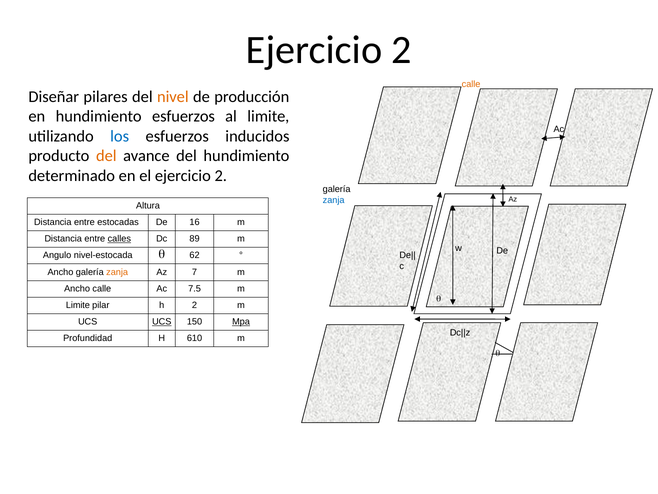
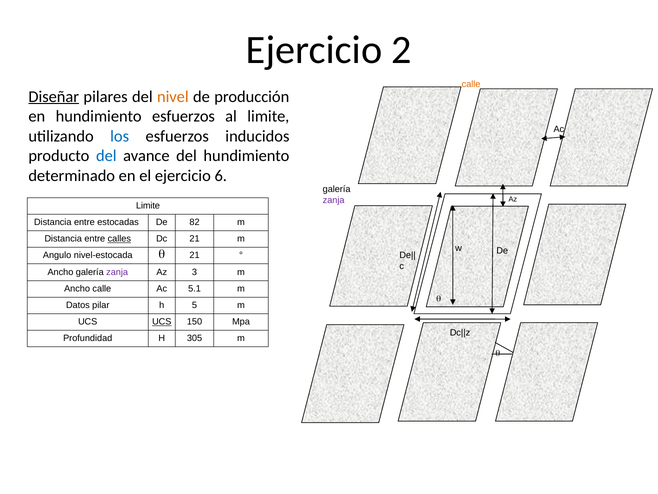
Diseñar underline: none -> present (54, 96)
del colour: orange -> blue (106, 156)
el ejercicio 2: 2 -> 6 (221, 175)
zanja colour: blue -> purple (334, 200)
Altura: Altura -> Limite (148, 206)
16: 16 -> 82 (195, 222)
Dc 89: 89 -> 21 (195, 239)
q 62: 62 -> 21 (195, 255)
zanja colour: orange -> purple (117, 272)
7: 7 -> 3 (195, 272)
7.5: 7.5 -> 5.1 (195, 289)
Limite: Limite -> Datos (78, 305)
h 2: 2 -> 5 (195, 305)
Mpa underline: present -> none (241, 322)
610: 610 -> 305 (195, 338)
